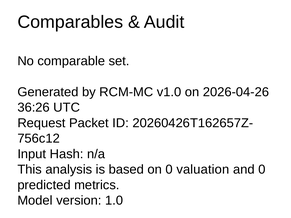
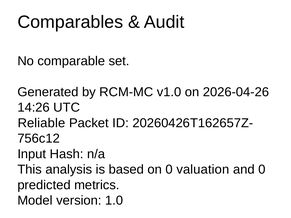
36:26: 36:26 -> 14:26 (34, 108)
Request: Request -> Reliable (41, 123)
